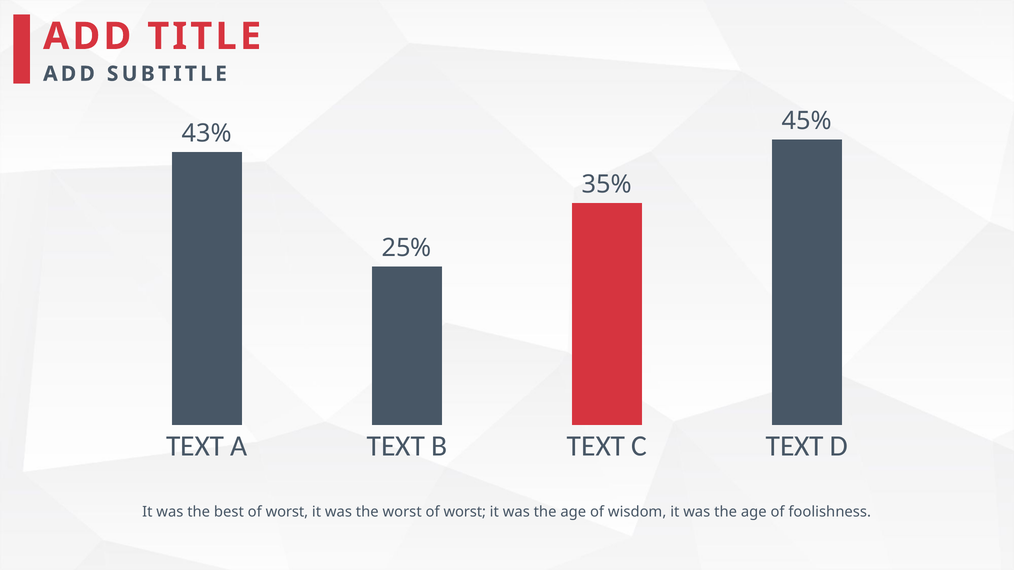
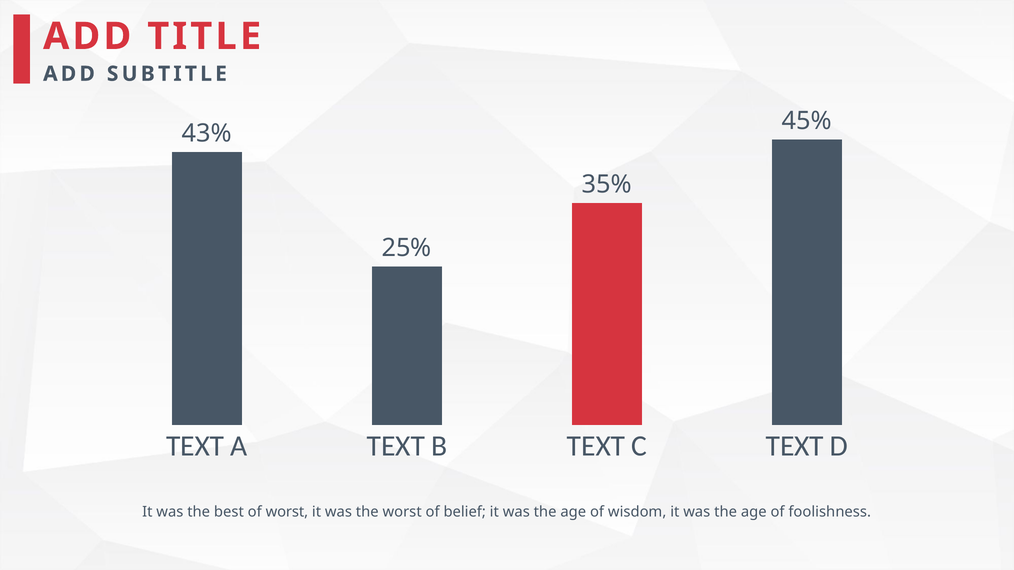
worst of worst: worst -> belief (465, 512)
